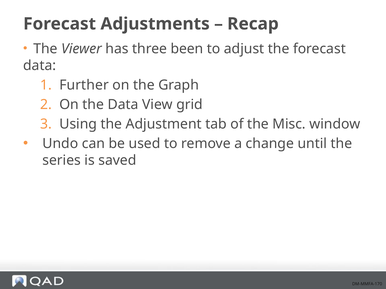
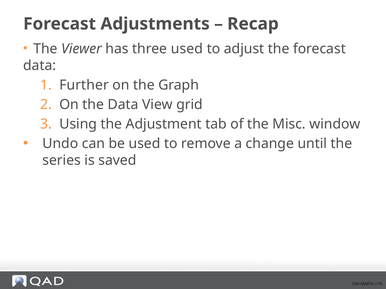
three been: been -> used (187, 49)
